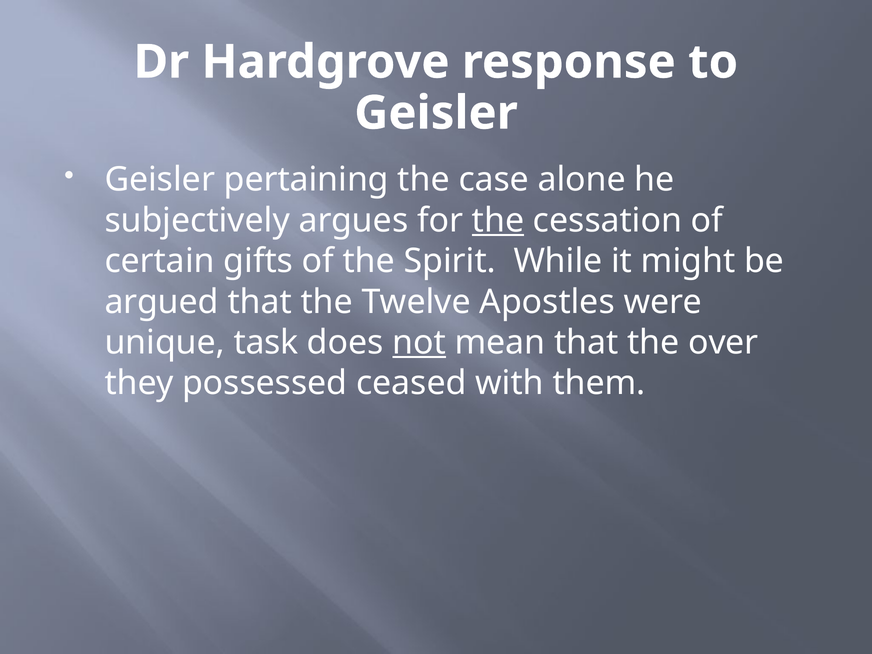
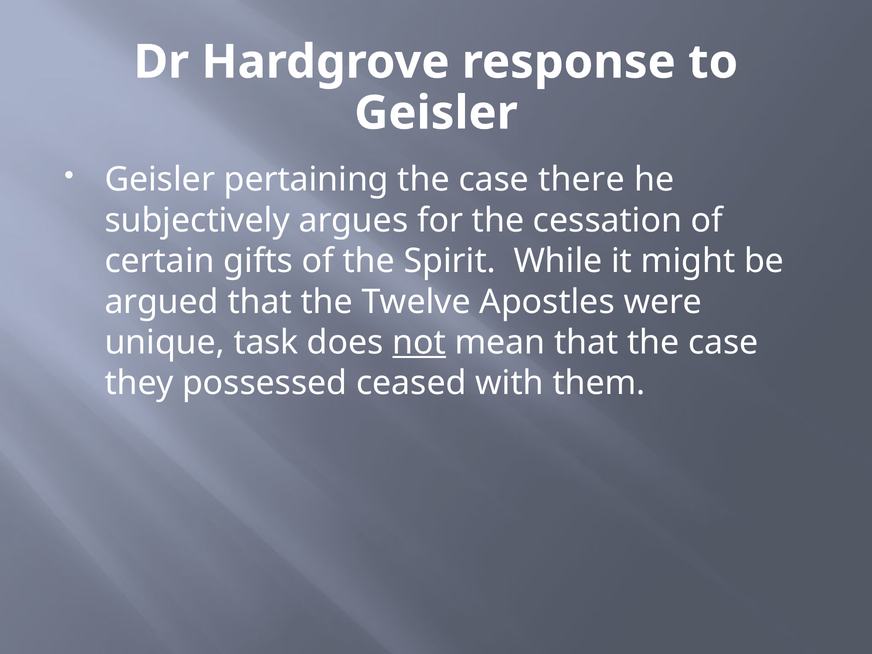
alone: alone -> there (582, 180)
the underline: present -> none (498, 220)
that the over: over -> case (723, 343)
